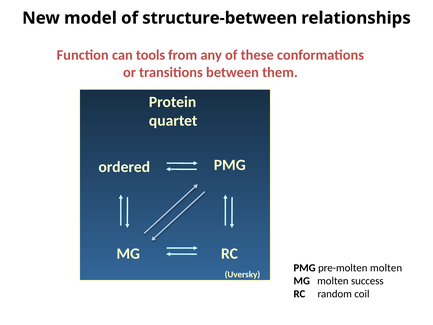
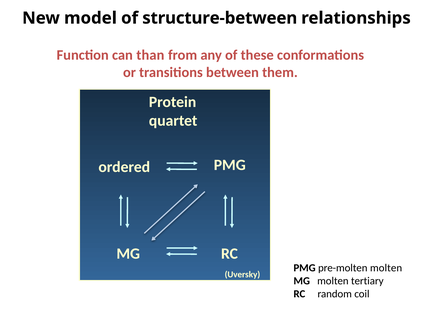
tools: tools -> than (150, 55)
success: success -> tertiary (367, 281)
